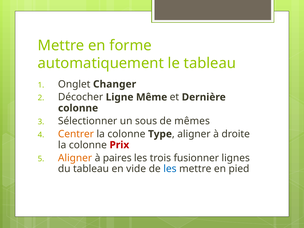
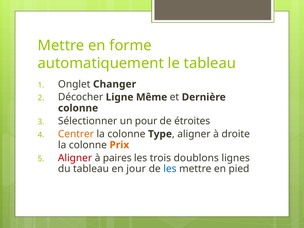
sous: sous -> pour (146, 121)
mêmes: mêmes -> étroites (192, 121)
Prix colour: red -> orange (119, 145)
Aligner colour: orange -> red (75, 158)
fusionner: fusionner -> doublons (196, 158)
vide: vide -> jour (136, 169)
